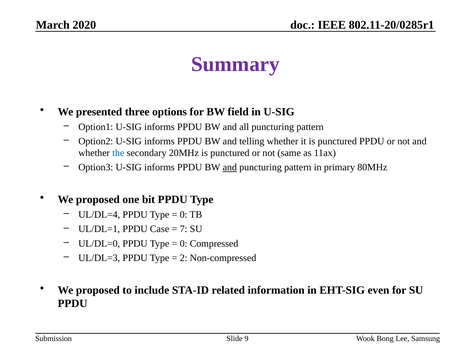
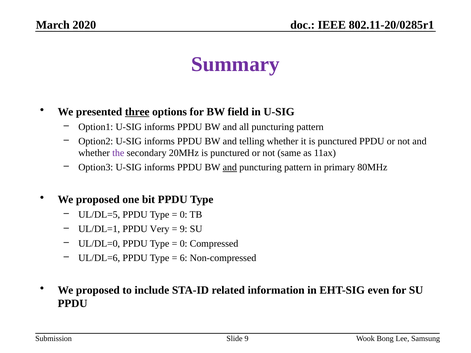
three underline: none -> present (137, 112)
the colour: blue -> purple (118, 153)
UL/DL=4: UL/DL=4 -> UL/DL=5 (99, 215)
Case: Case -> Very (160, 229)
7: 7 -> 9 (184, 229)
UL/DL=3: UL/DL=3 -> UL/DL=6 (99, 258)
2: 2 -> 6 (184, 258)
